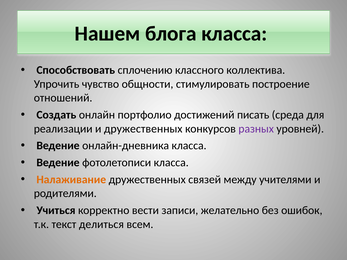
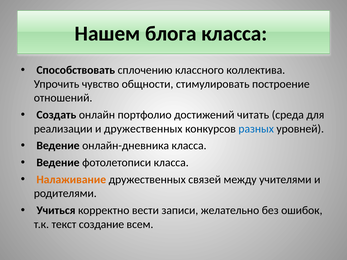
писать: писать -> читать (253, 115)
разных colour: purple -> blue (256, 129)
делиться: делиться -> создание (101, 224)
